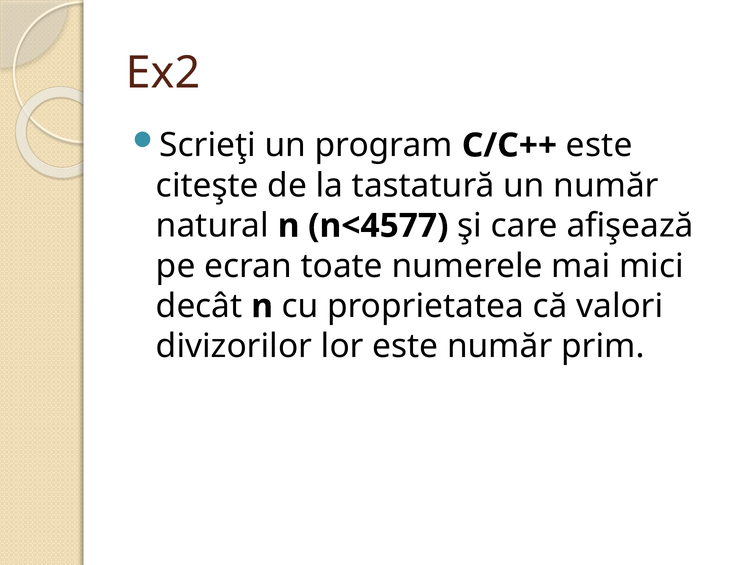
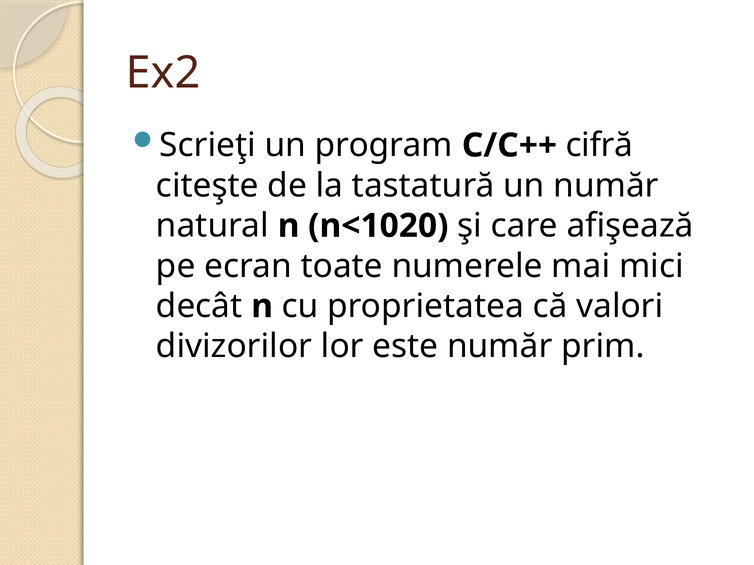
C/C++ este: este -> cifră (600, 146)
n<4577: n<4577 -> n<1020 (378, 226)
